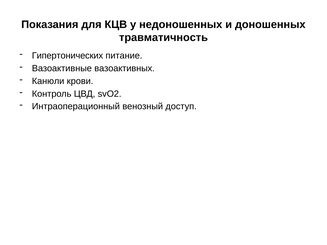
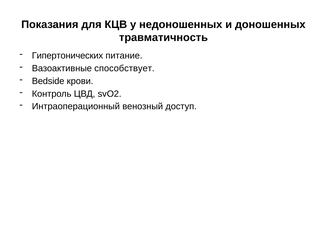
вазоактивных: вазоактивных -> способствует (124, 68)
Канюли: Канюли -> Bedside (48, 81)
